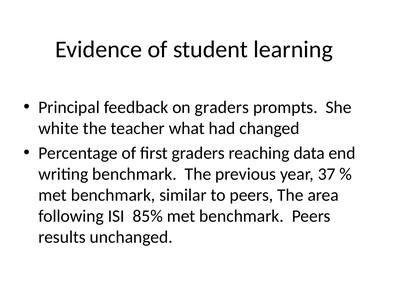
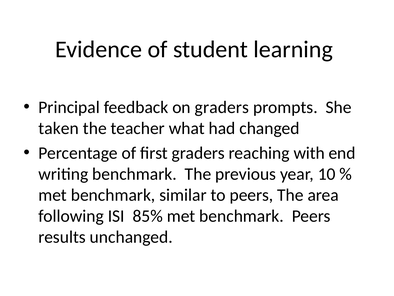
white: white -> taken (59, 128)
data: data -> with (309, 153)
37: 37 -> 10 (327, 174)
